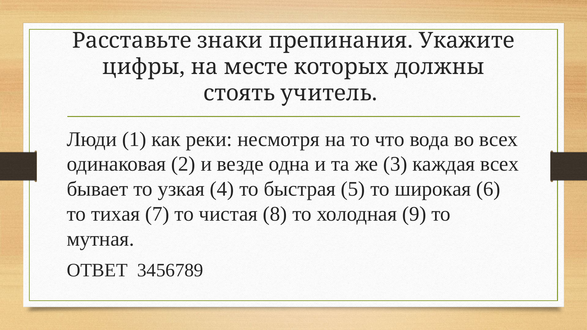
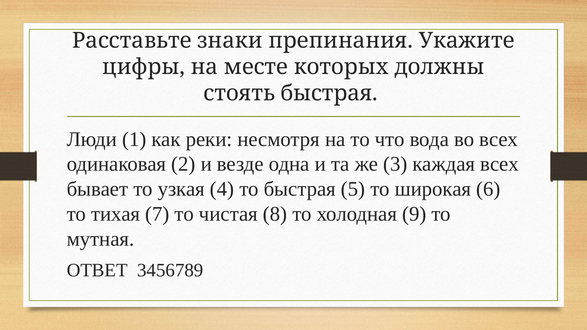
стоять учитель: учитель -> быстрая (329, 93)
